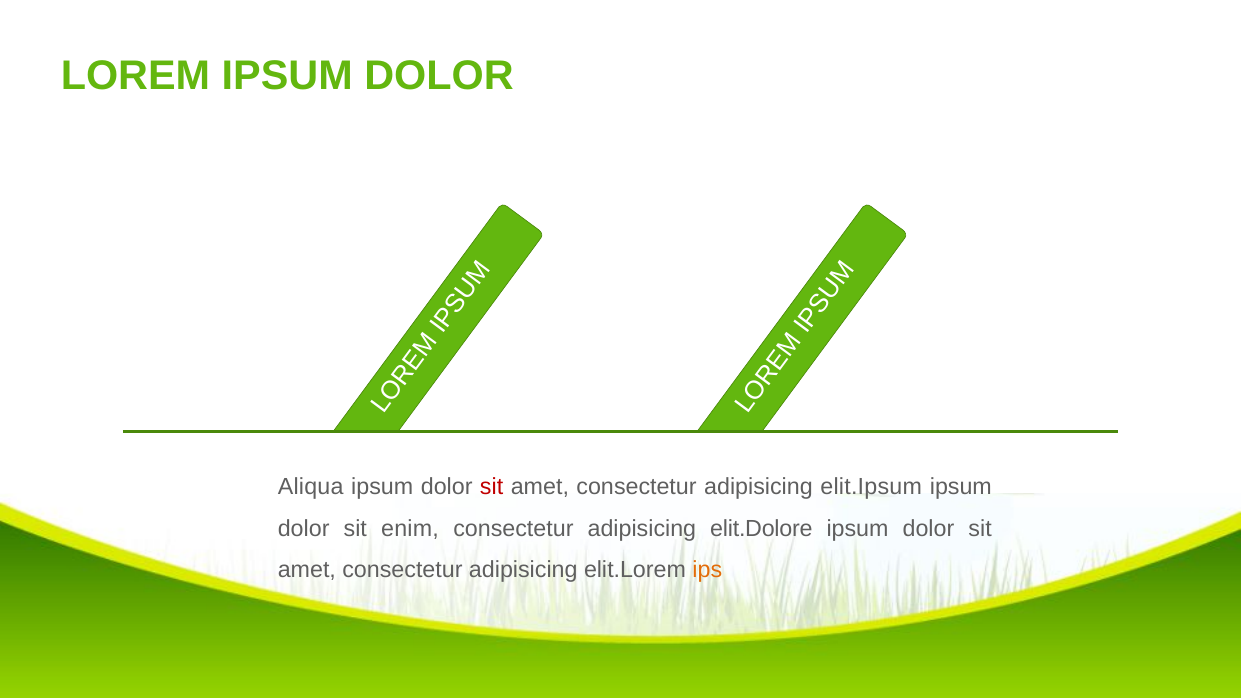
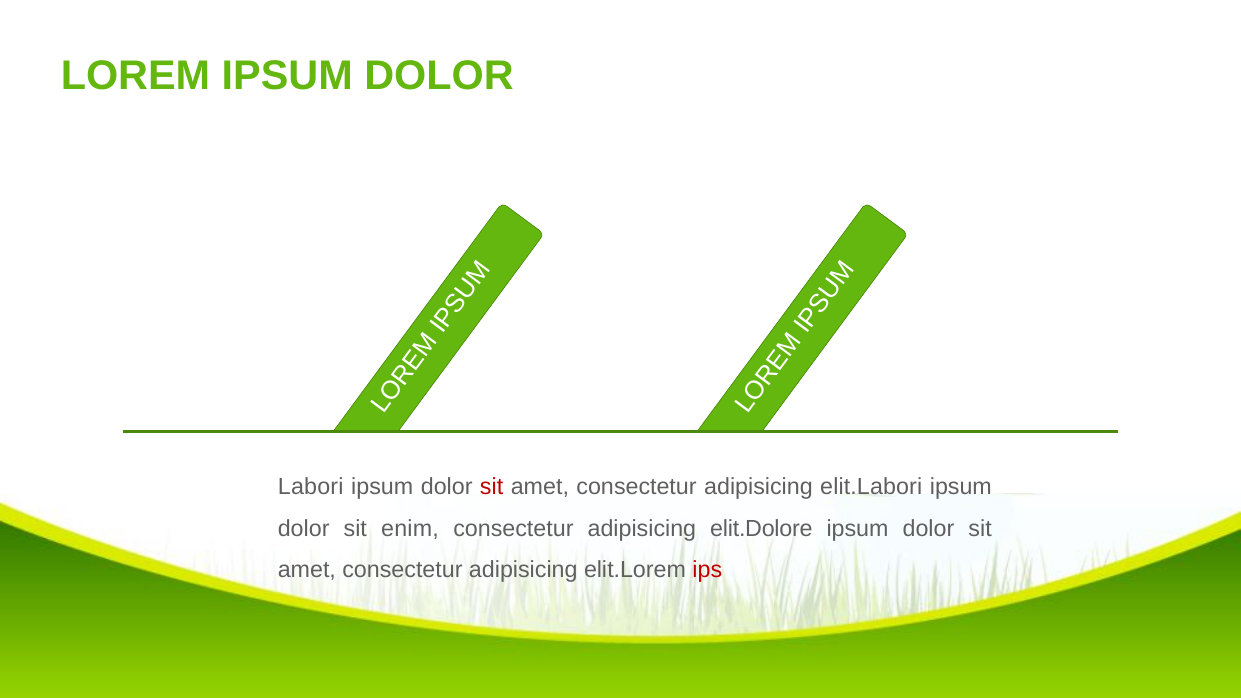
Aliqua: Aliqua -> Labori (311, 487)
elit.Ipsum: elit.Ipsum -> elit.Labori (871, 487)
ips colour: orange -> red (707, 570)
